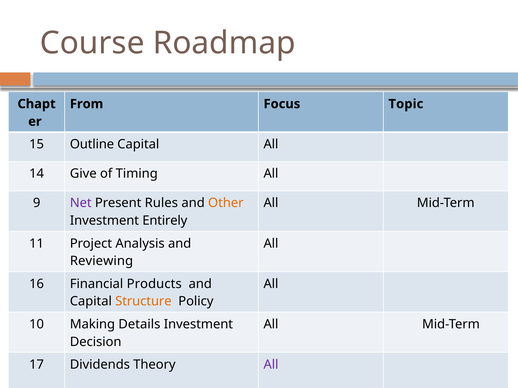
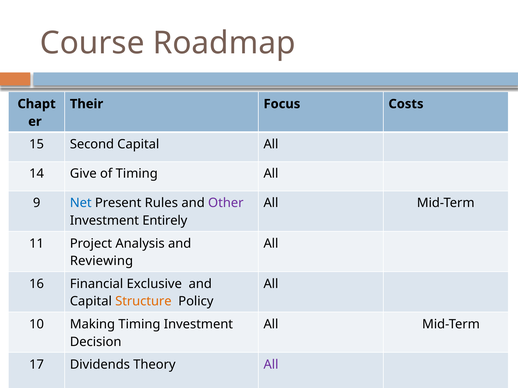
From: From -> Their (87, 104)
Topic: Topic -> Costs (406, 104)
Outline: Outline -> Second (92, 144)
Net colour: purple -> blue (81, 203)
Other colour: orange -> purple (226, 203)
Products: Products -> Exclusive (154, 284)
Making Details: Details -> Timing (139, 325)
